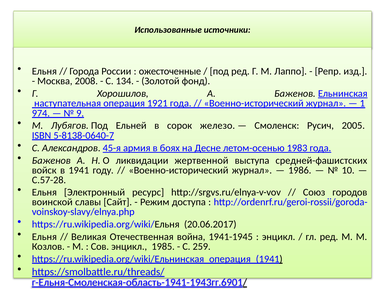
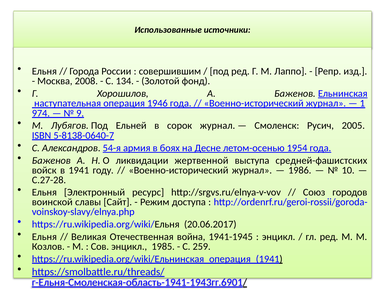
ожесточенные: ожесточенные -> совершившим (170, 71)
1921: 1921 -> 1946 (157, 103)
сорок железо: железо -> журнал (218, 126)
45-я: 45-я -> 54-я (112, 148)
1983: 1983 -> 1954 (297, 148)
С.57-28: С.57-28 -> С.27-28 (49, 180)
